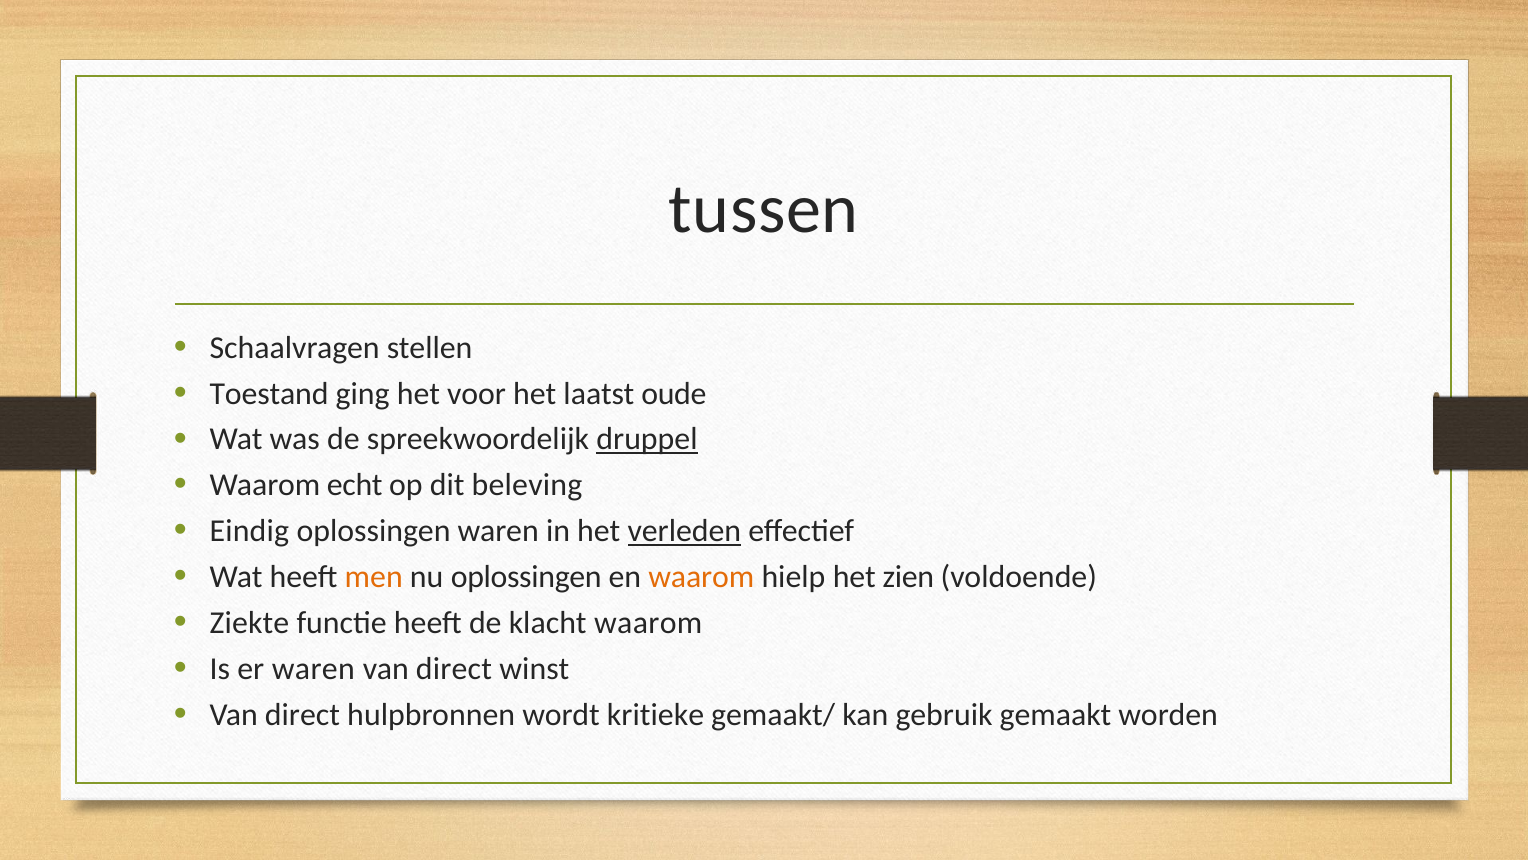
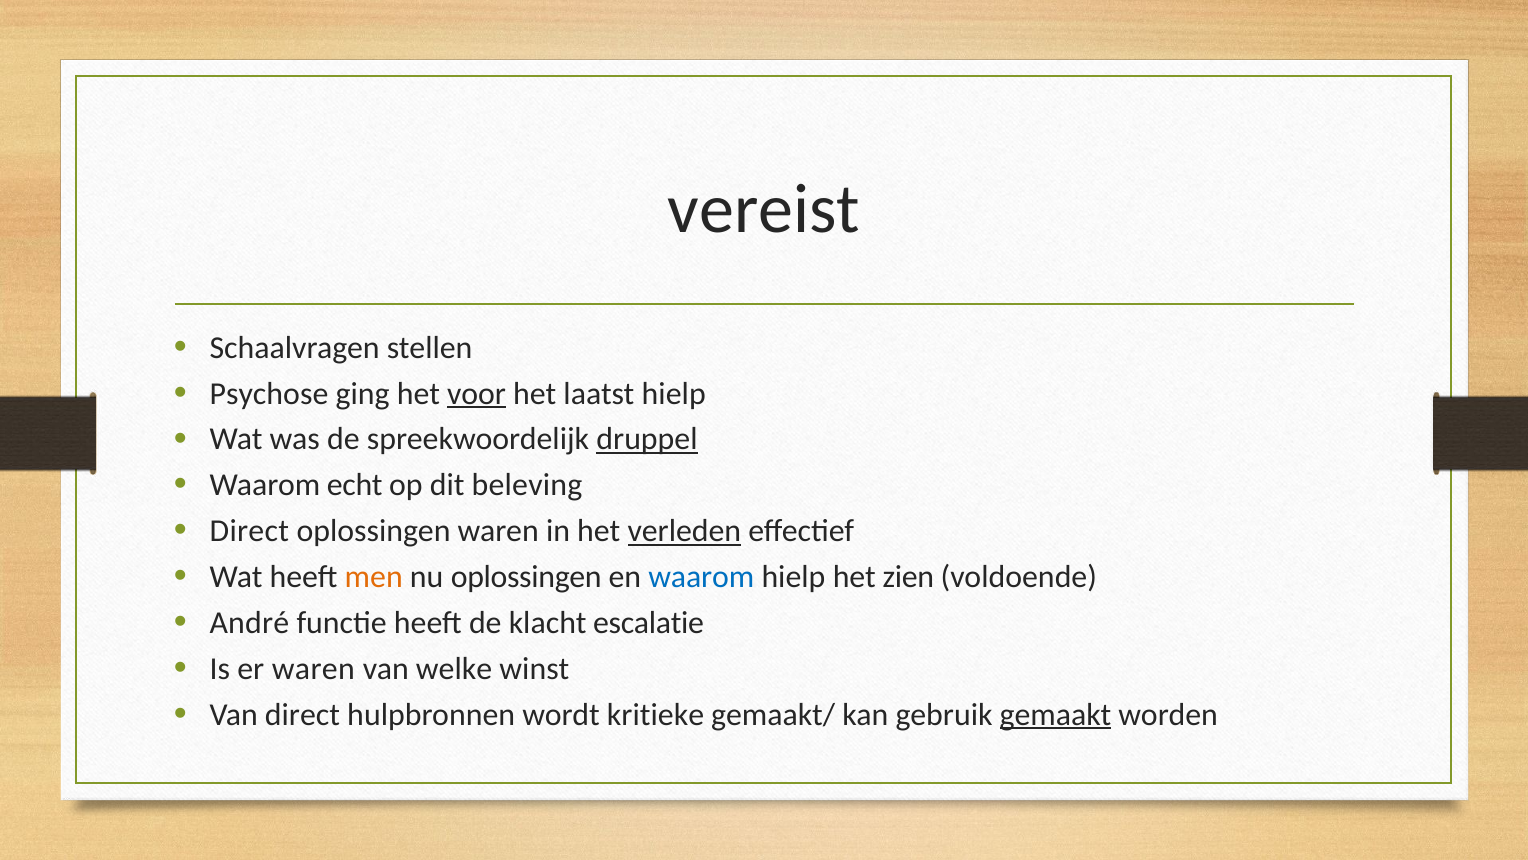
tussen: tussen -> vereist (764, 210)
Toestand: Toestand -> Psychose (269, 393)
voor underline: none -> present (477, 393)
laatst oude: oude -> hielp (674, 393)
Eindig: Eindig -> Direct (249, 531)
waarom colour: orange -> blue (701, 577)
Ziekte: Ziekte -> André (249, 623)
klacht waarom: waarom -> escalatie (649, 623)
direct: direct -> welke (454, 668)
gemaakt underline: none -> present (1056, 714)
